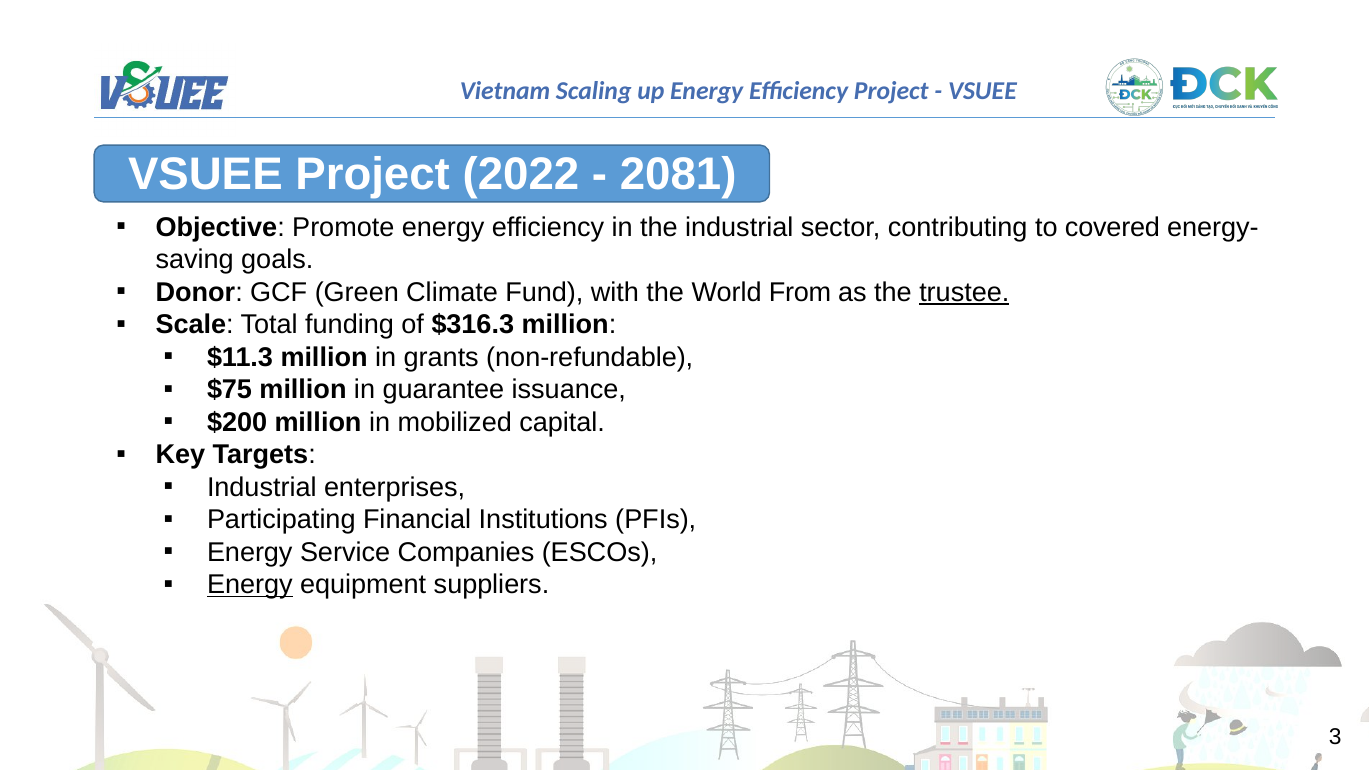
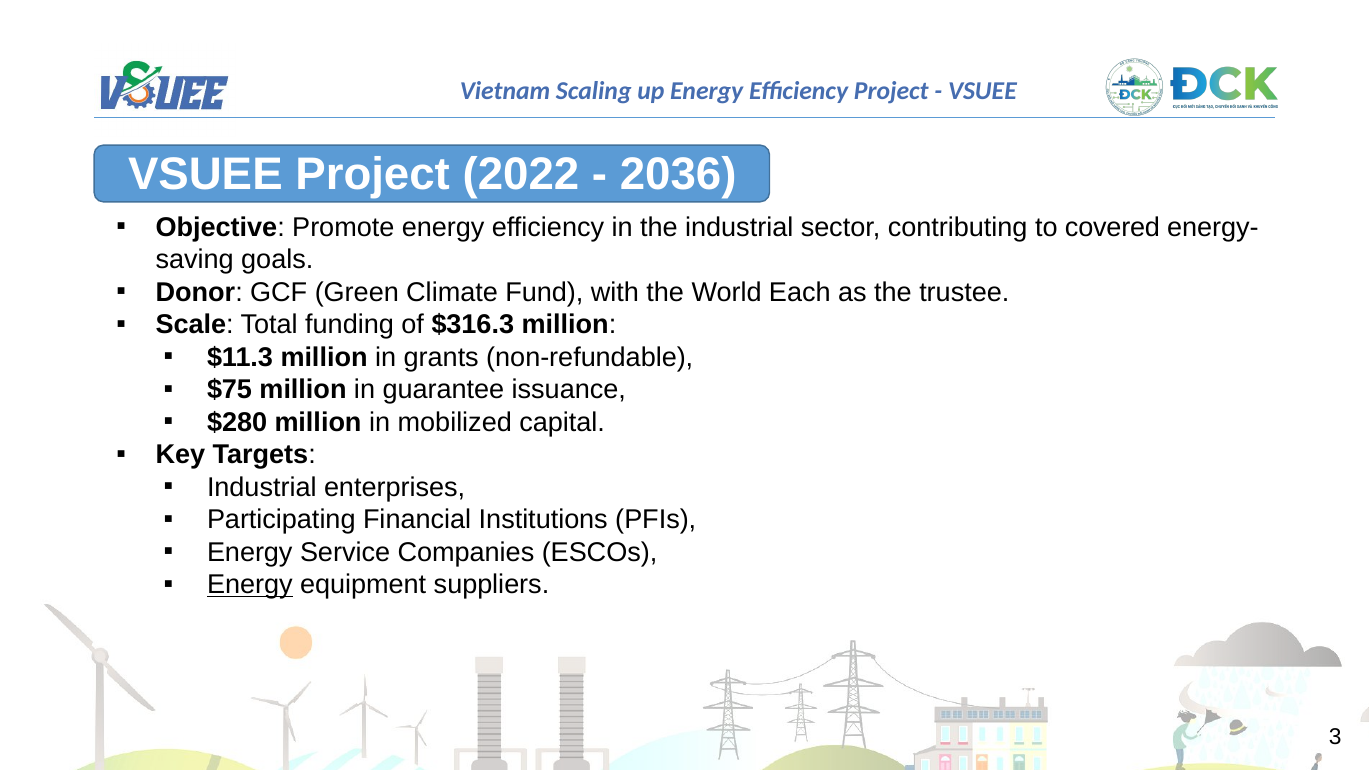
2081: 2081 -> 2036 (678, 175)
From: From -> Each (800, 293)
trustee underline: present -> none (964, 293)
$200: $200 -> $280 (237, 423)
